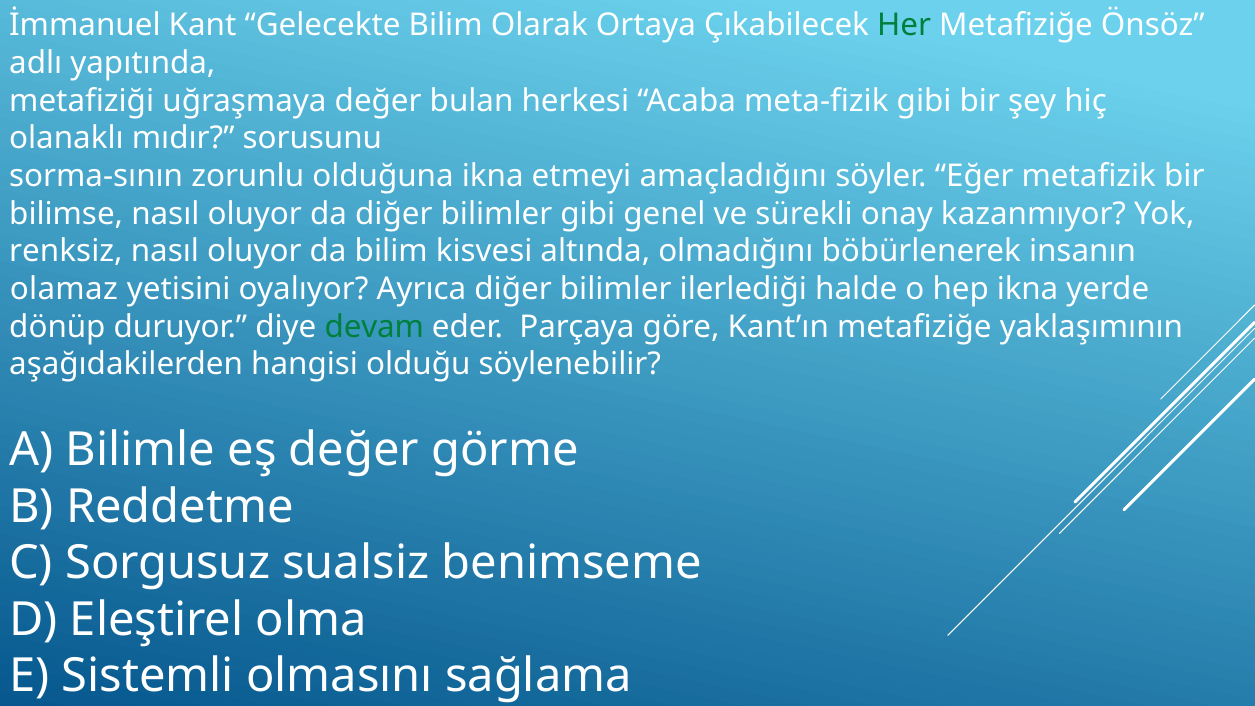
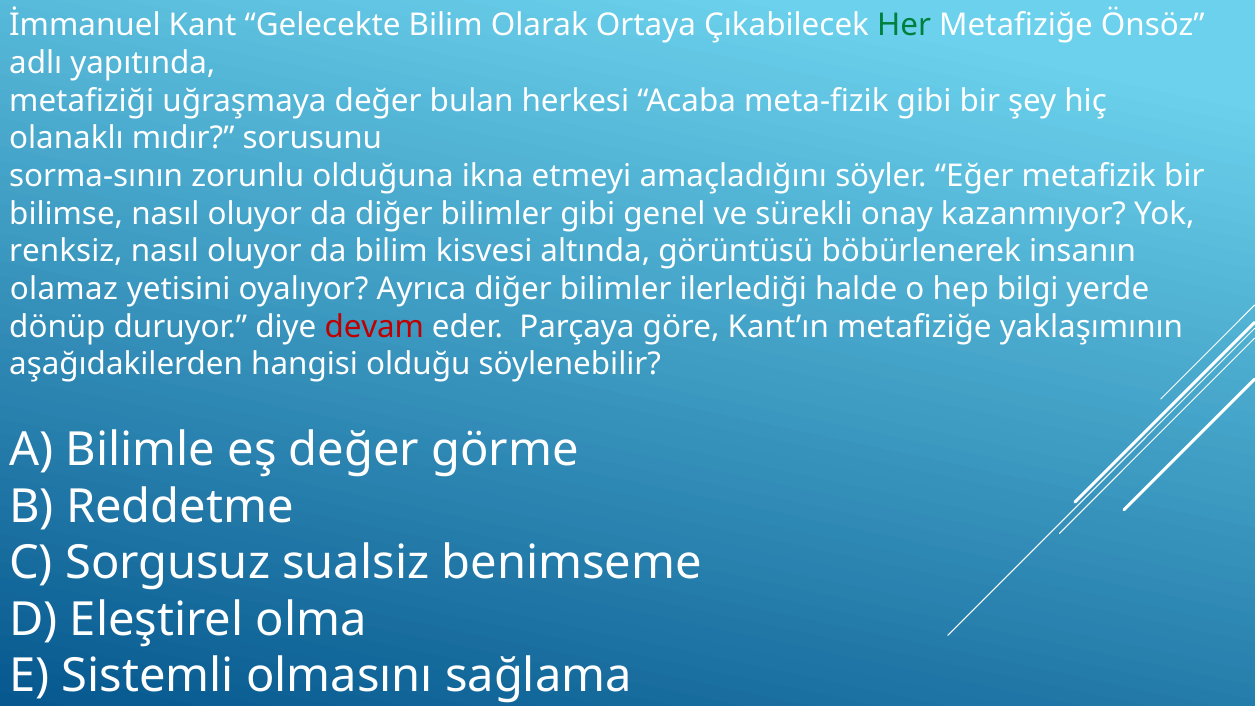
olmadığını: olmadığını -> görüntüsü (736, 252)
hep ikna: ikna -> bilgi (1028, 289)
devam colour: green -> red (374, 327)
